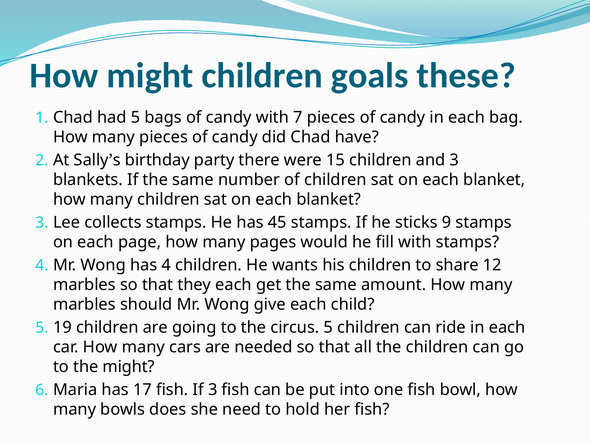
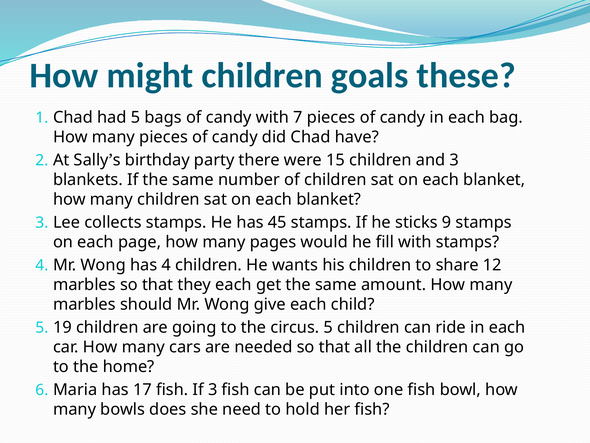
the might: might -> home (129, 366)
